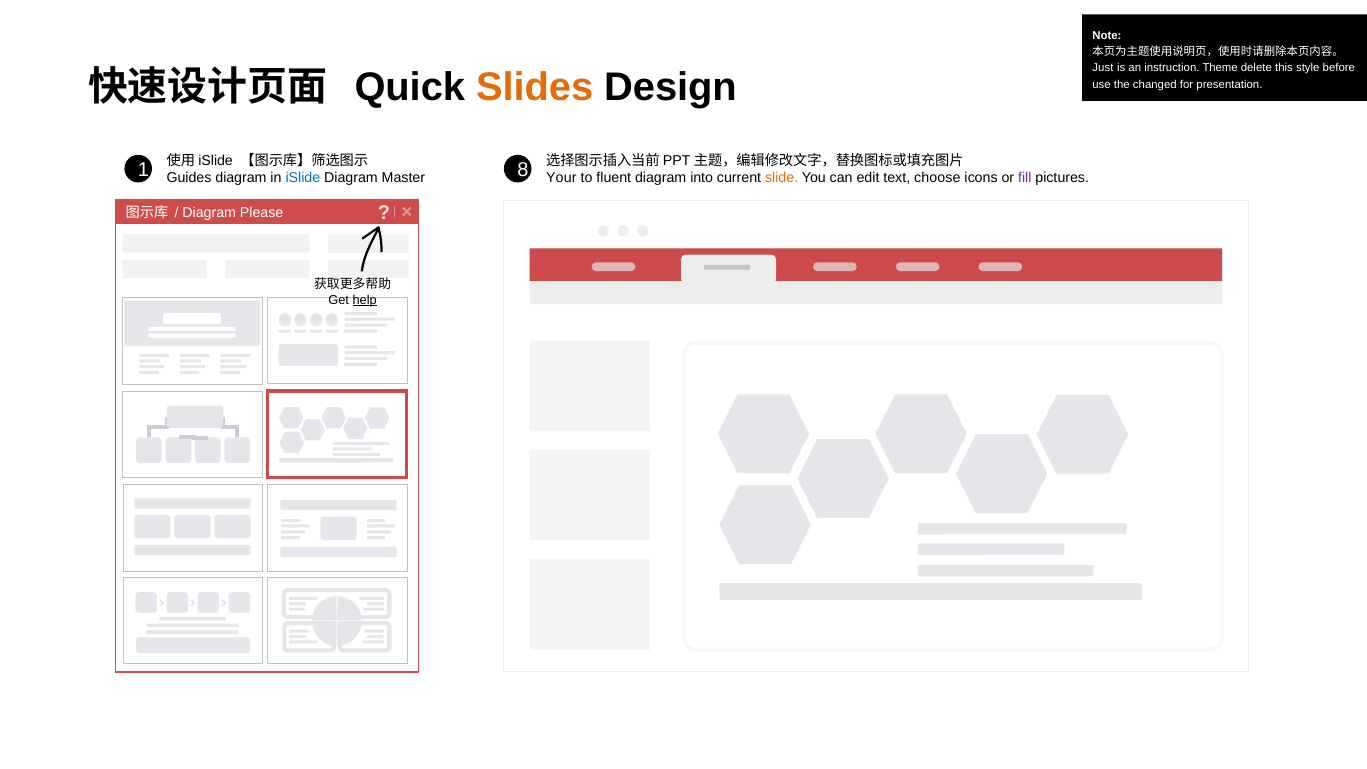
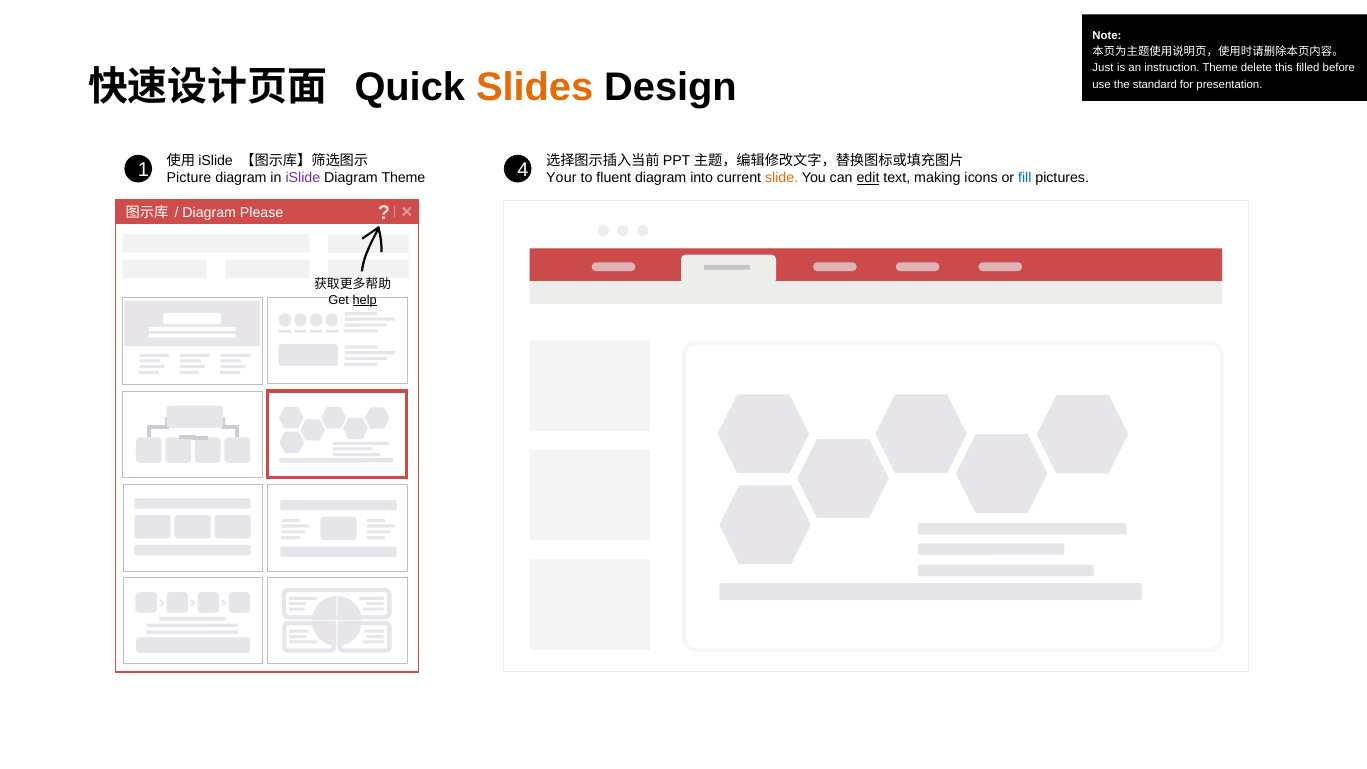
style: style -> filled (1308, 68)
changed: changed -> standard (1155, 84)
8: 8 -> 4 (523, 170)
Guides: Guides -> Picture (189, 178)
iSlide colour: blue -> purple (303, 178)
Diagram Master: Master -> Theme (403, 178)
edit underline: none -> present (868, 178)
choose: choose -> making (937, 178)
fill colour: purple -> blue (1025, 178)
